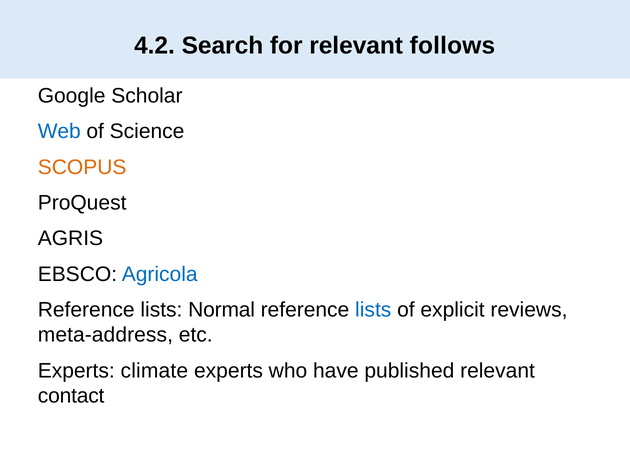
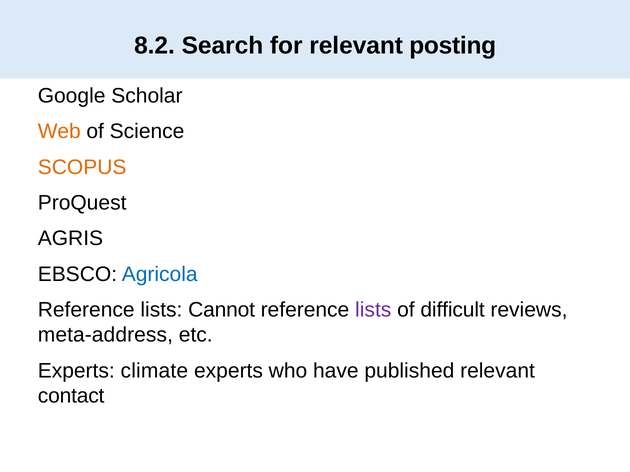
4.2: 4.2 -> 8.2 (154, 46)
follows: follows -> posting (453, 46)
Web colour: blue -> orange (59, 132)
Normal: Normal -> Cannot (222, 310)
lists colour: blue -> purple (373, 310)
explicit: explicit -> difficult (453, 310)
